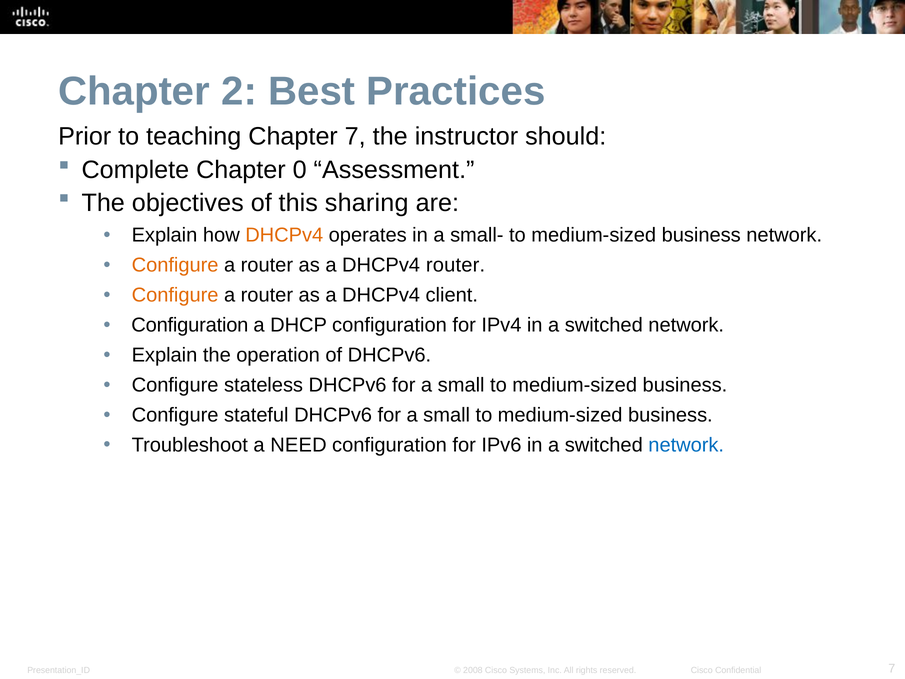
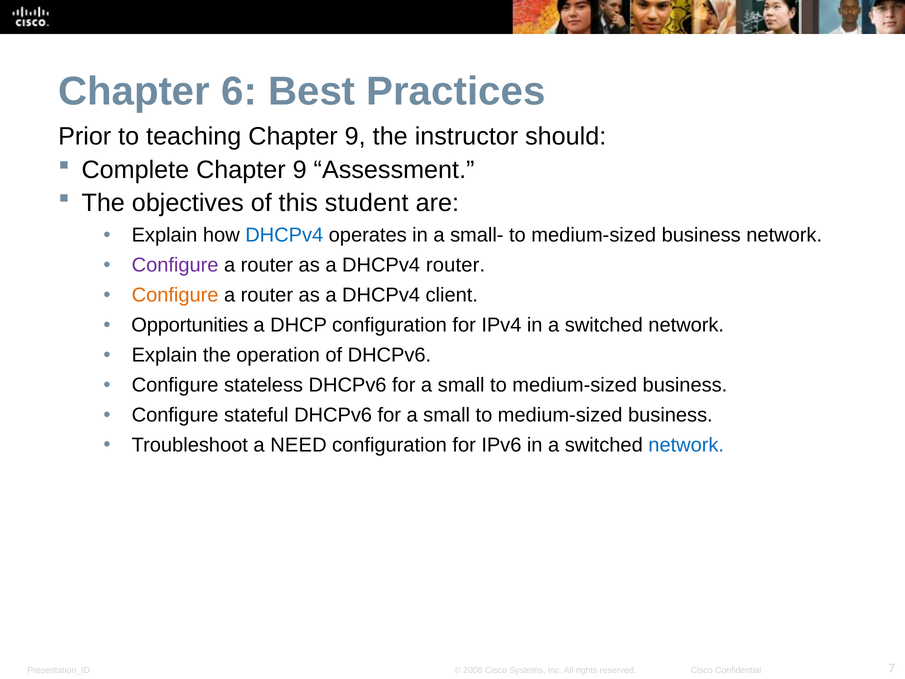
2: 2 -> 6 (239, 92)
teaching Chapter 7: 7 -> 9 (355, 136)
Complete Chapter 0: 0 -> 9 (300, 170)
sharing: sharing -> student (367, 203)
DHCPv4 colour: orange -> blue (284, 235)
Configure colour: orange -> purple (175, 265)
Configuration: Configuration -> Opportunities (190, 325)
